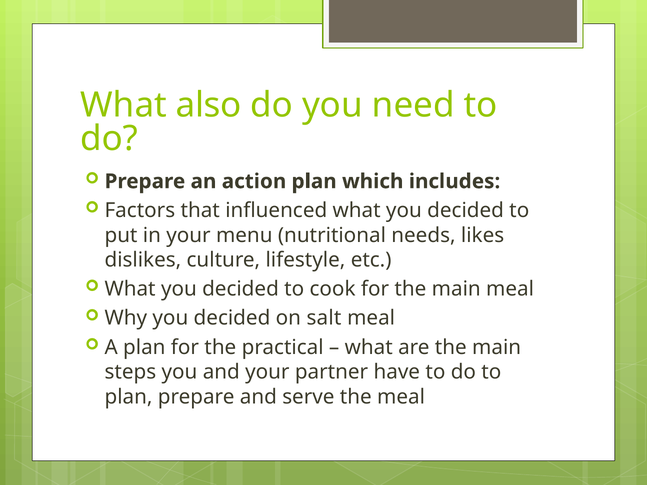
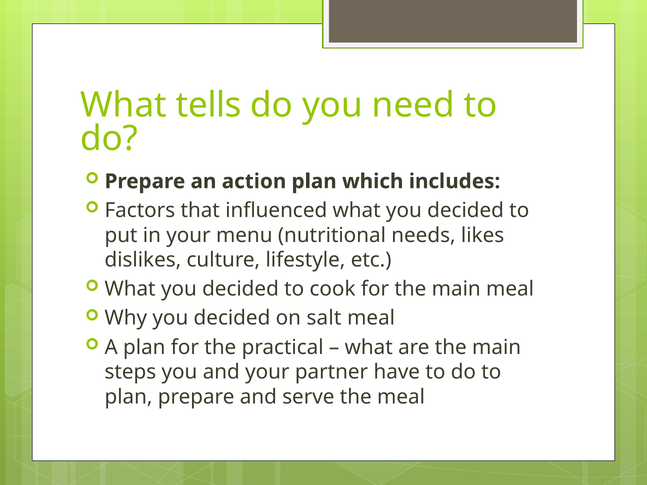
also: also -> tells (209, 105)
